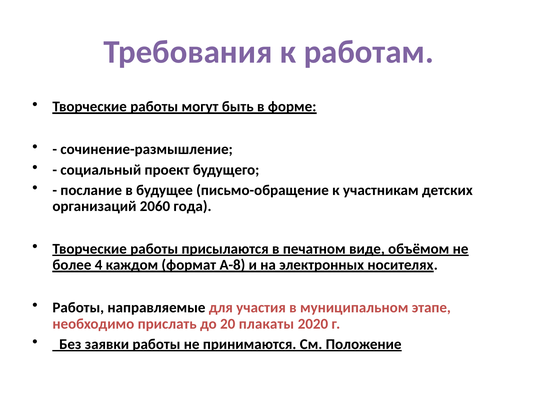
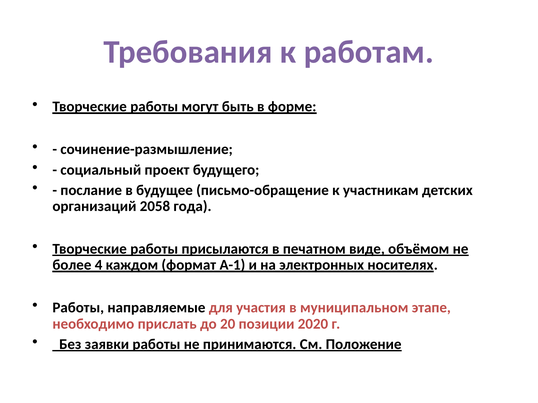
2060: 2060 -> 2058 (155, 207)
А-8: А-8 -> А-1 (232, 265)
плакаты: плакаты -> позиции (267, 324)
